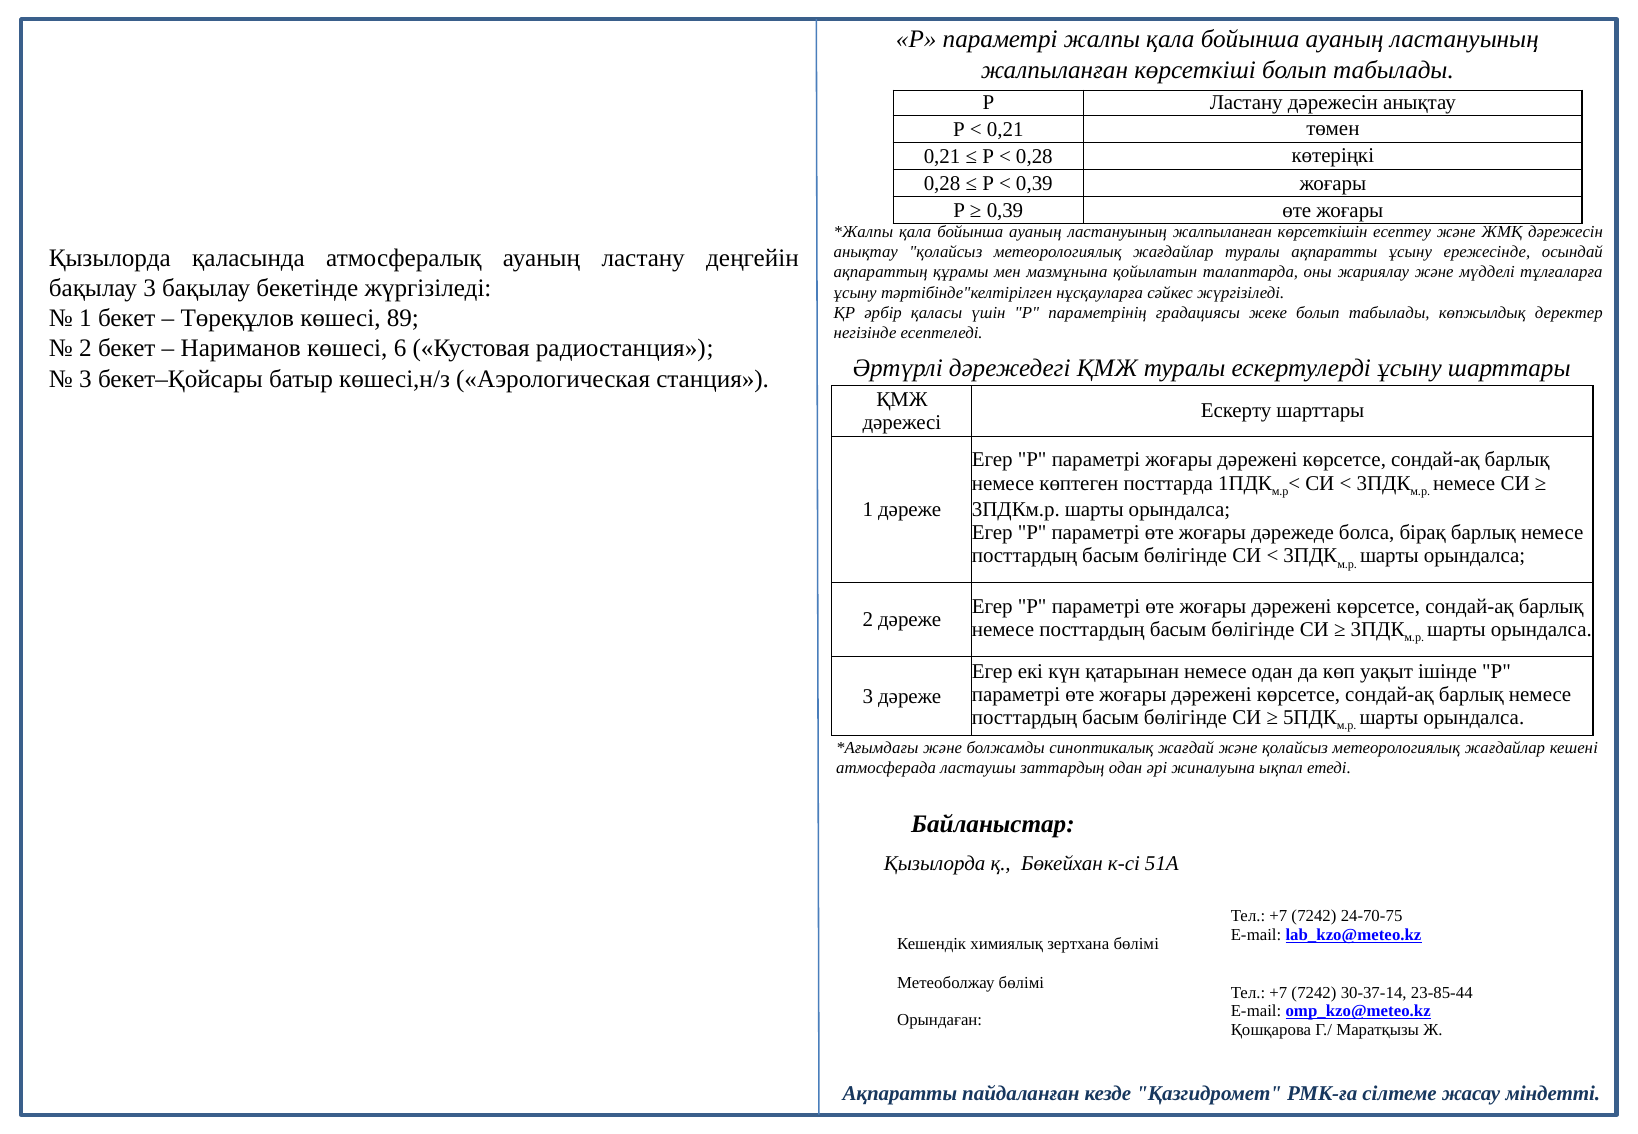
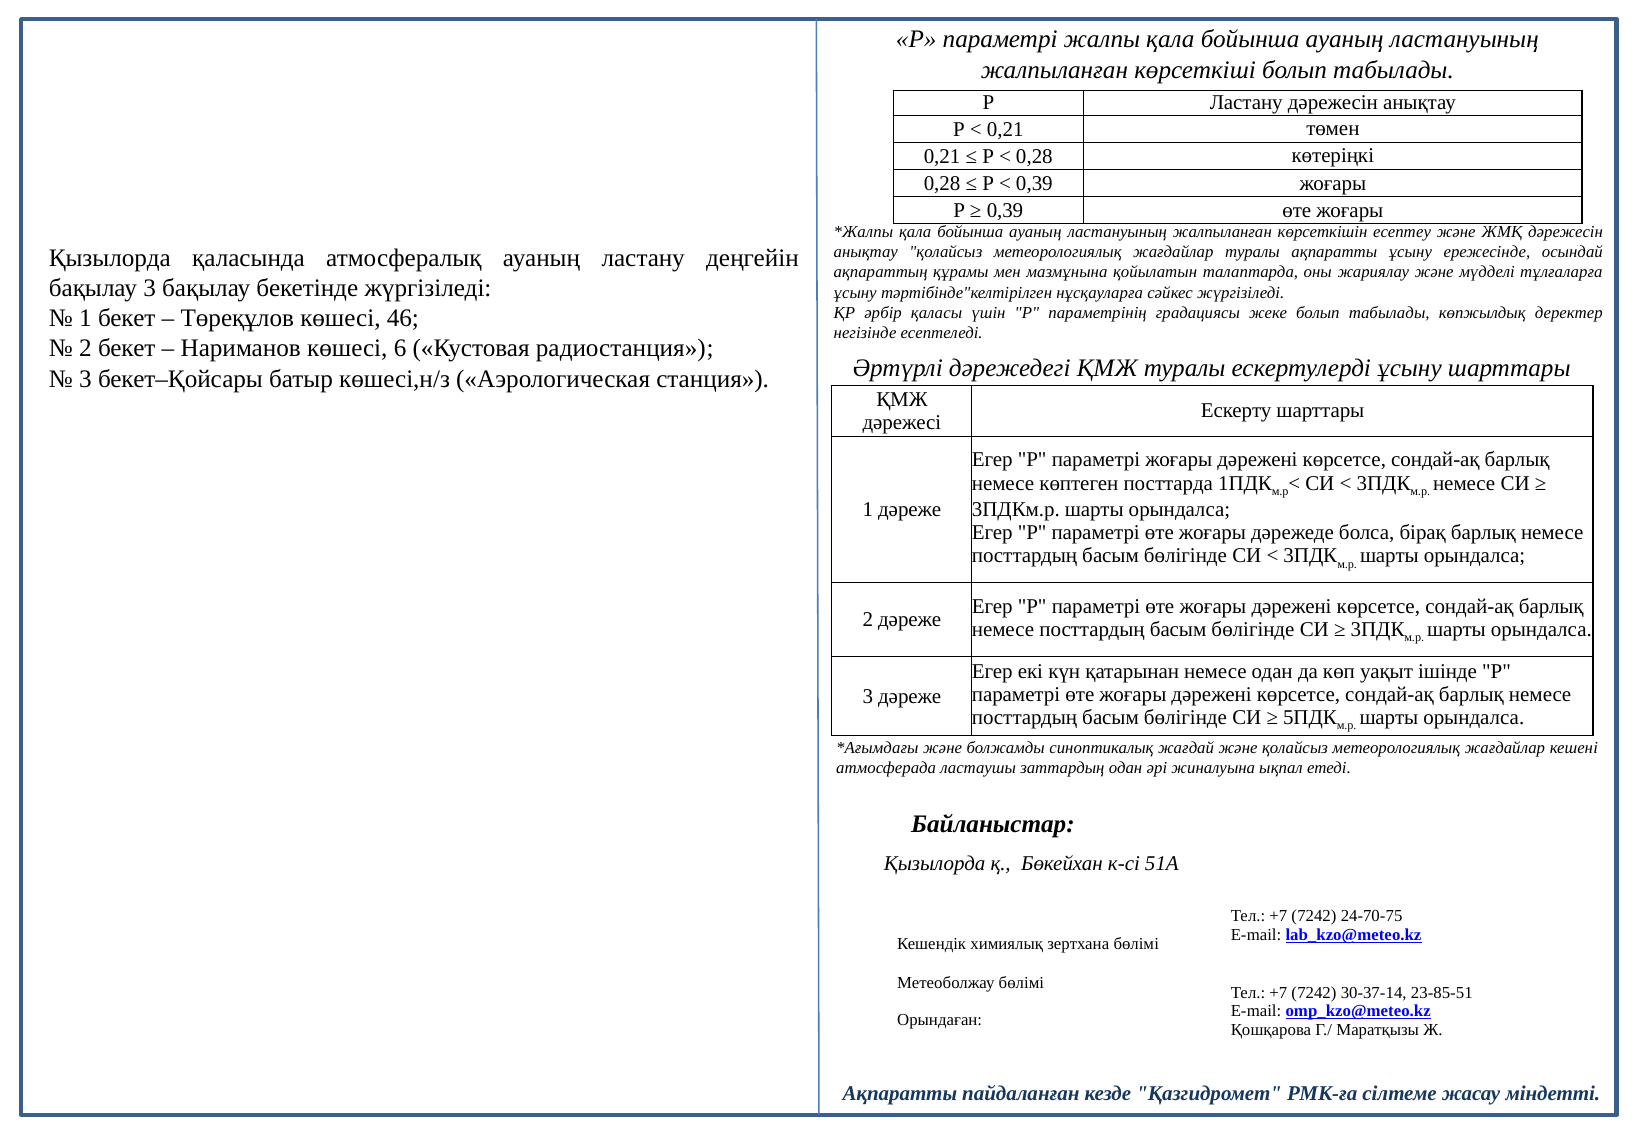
89: 89 -> 46 (403, 318)
23-85-44: 23-85-44 -> 23-85-51 (1442, 992)
